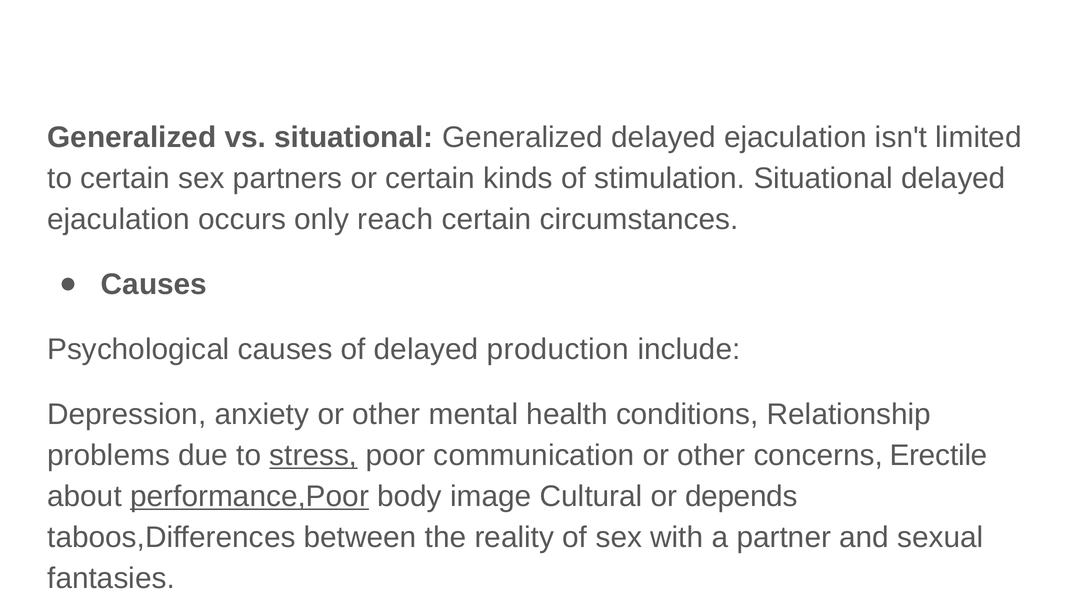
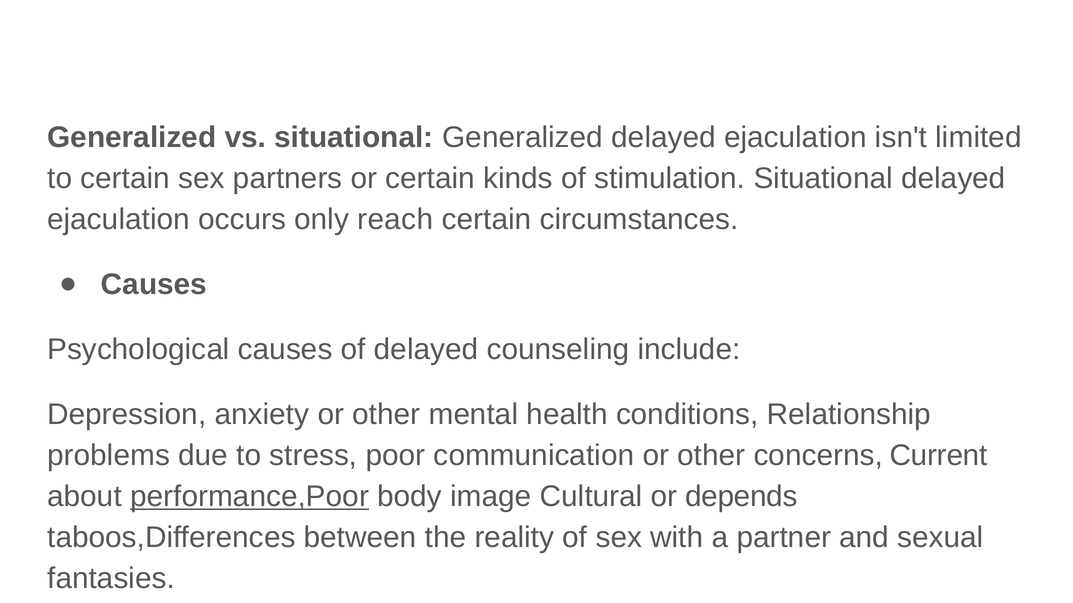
production: production -> counseling (558, 350)
stress underline: present -> none (313, 456)
Erectile: Erectile -> Current (939, 456)
